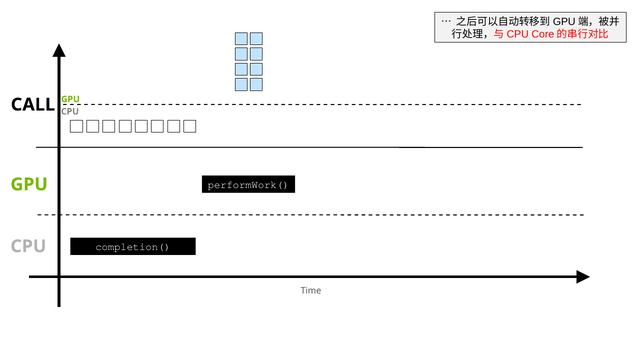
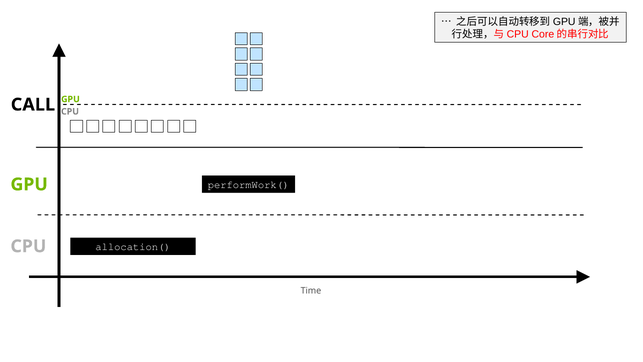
completion(: completion( -> allocation( (133, 247)
